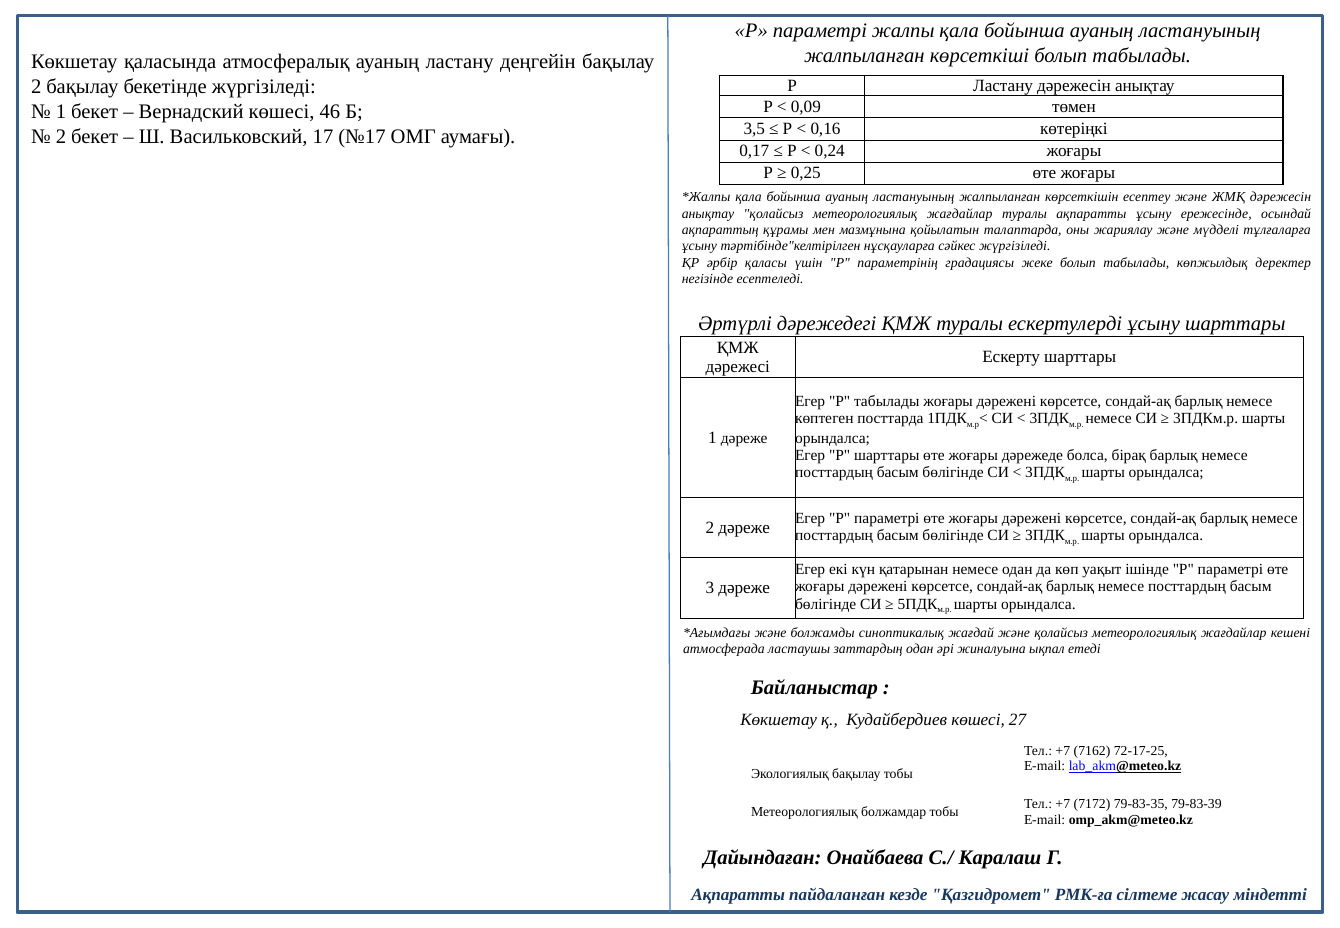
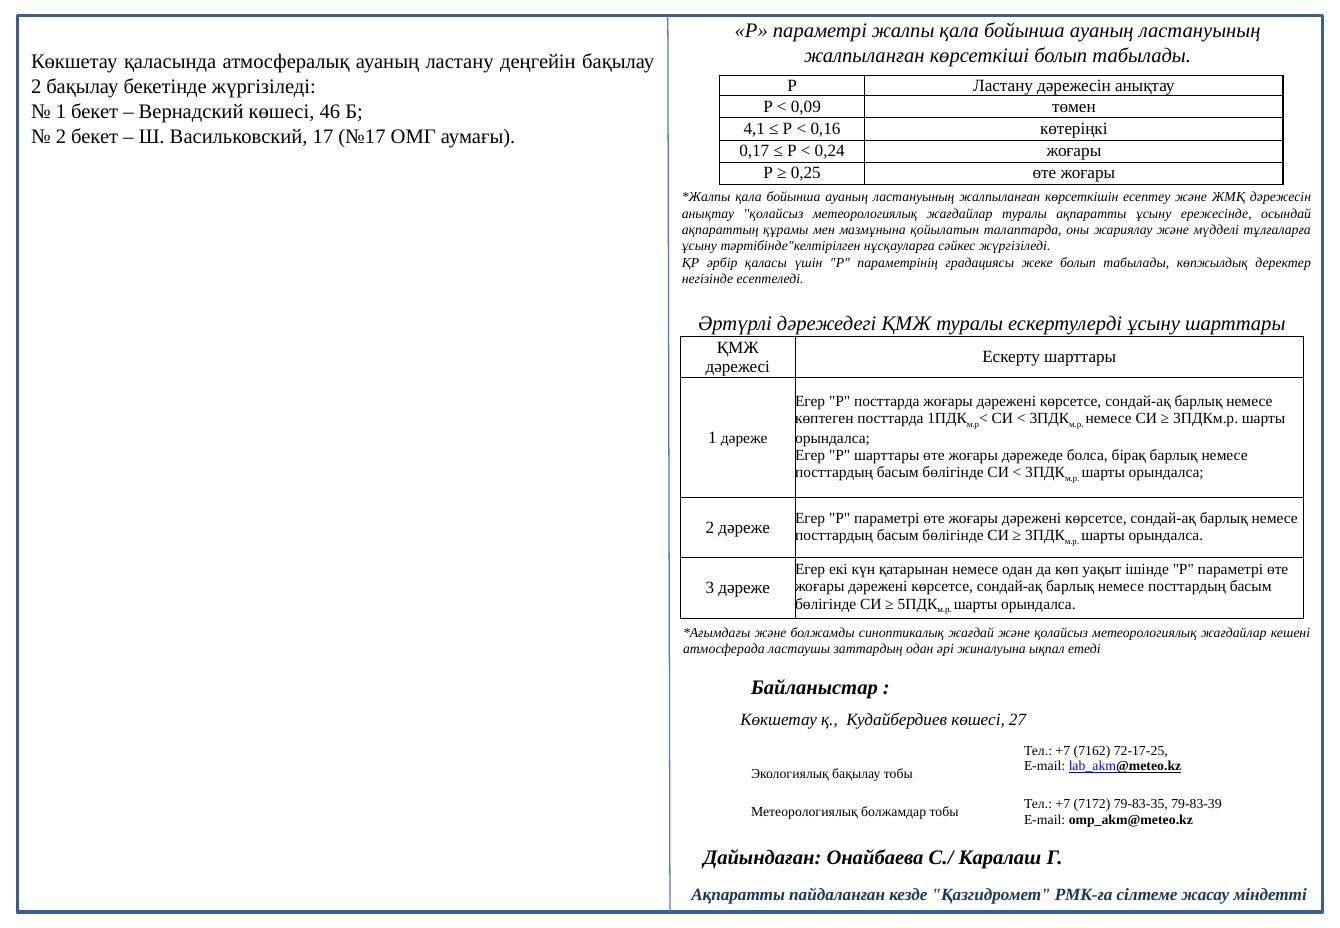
3,5: 3,5 -> 4,1 (754, 129)
Р табылады: табылады -> посттарда (887, 401)
